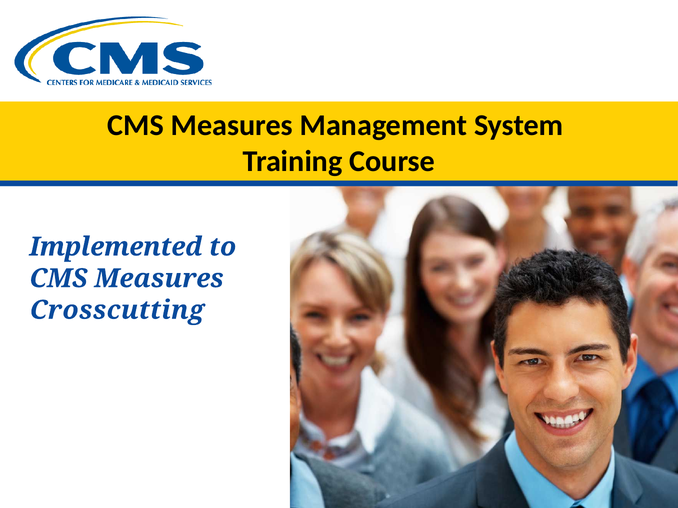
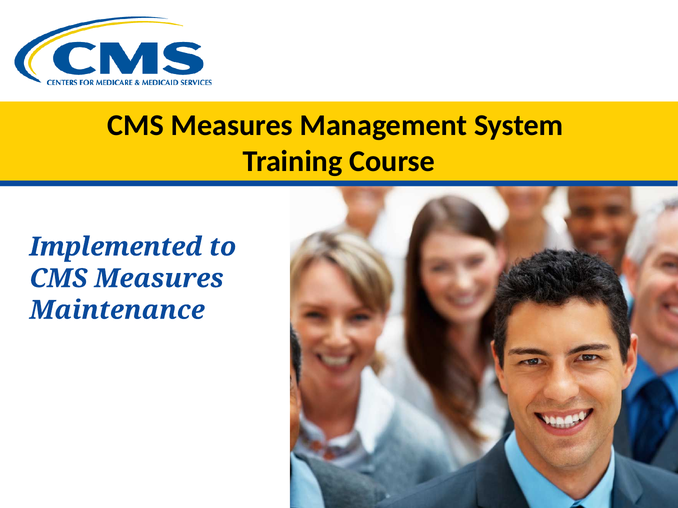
Crosscutting: Crosscutting -> Maintenance (117, 310)
